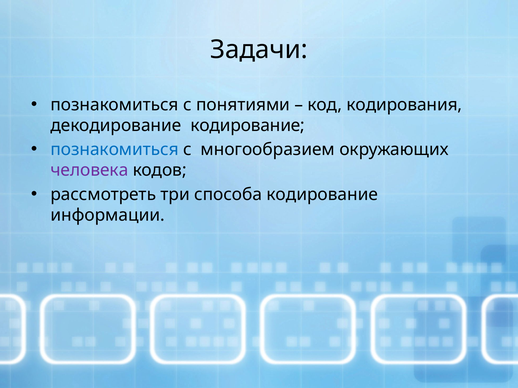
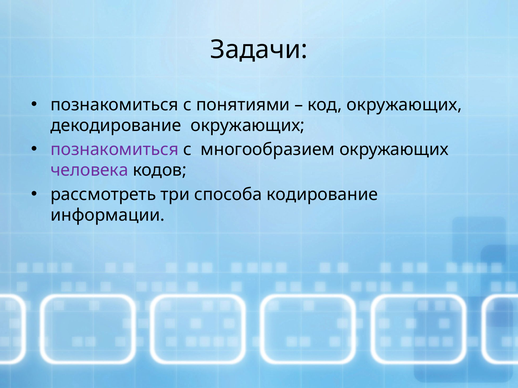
код кодирования: кодирования -> окружающих (404, 105)
декодирование кодирование: кодирование -> окружающих (248, 126)
познакомиться colour: blue -> purple (115, 150)
